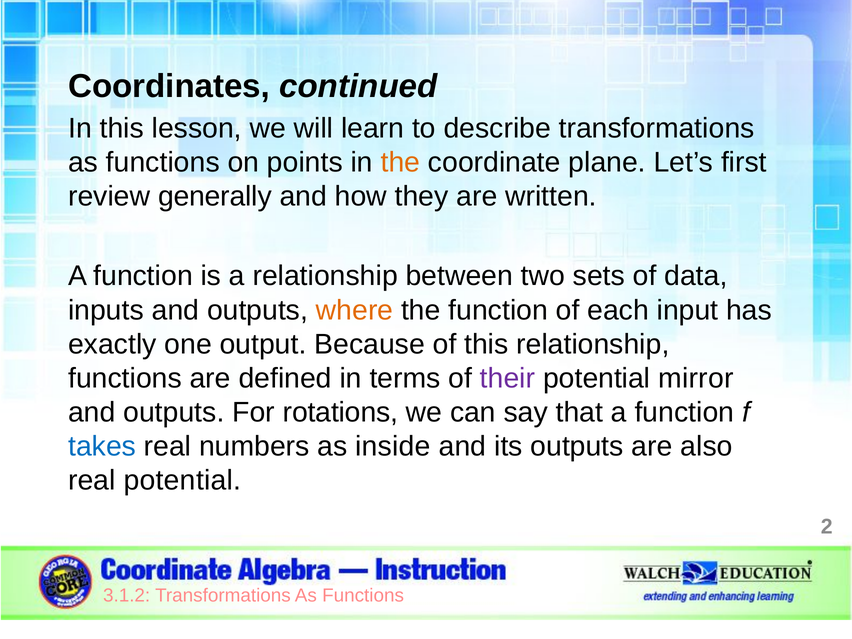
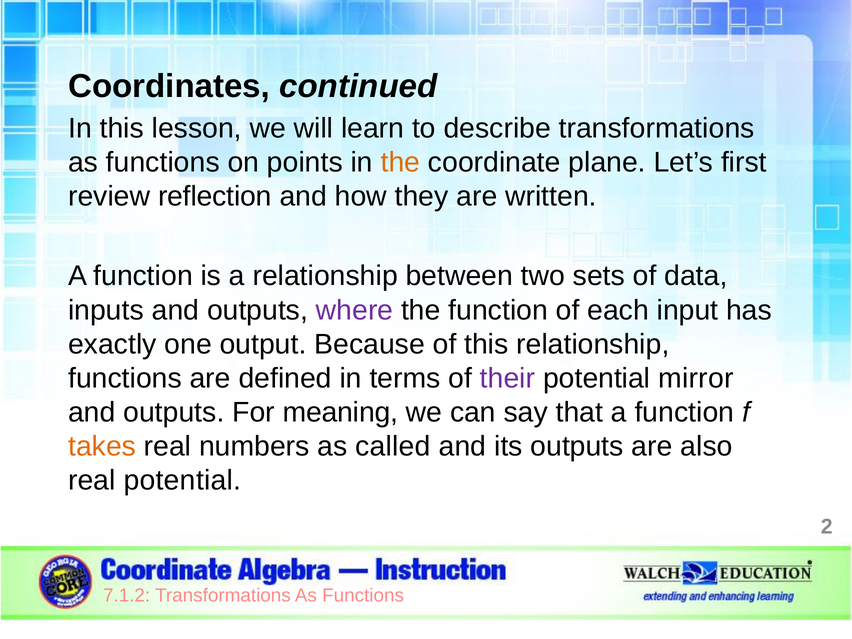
generally: generally -> reflection (215, 197)
where colour: orange -> purple (355, 310)
rotations: rotations -> meaning (340, 412)
takes colour: blue -> orange (102, 446)
inside: inside -> called (393, 446)
3.1.2: 3.1.2 -> 7.1.2 (127, 596)
